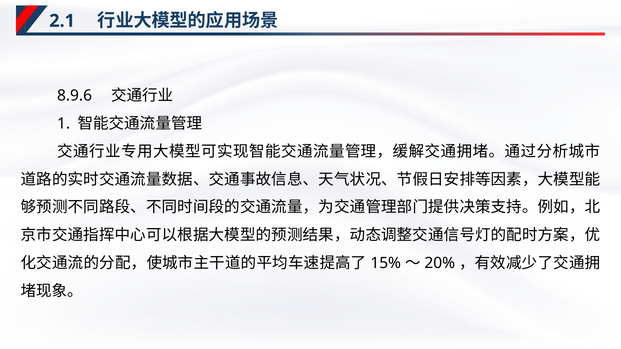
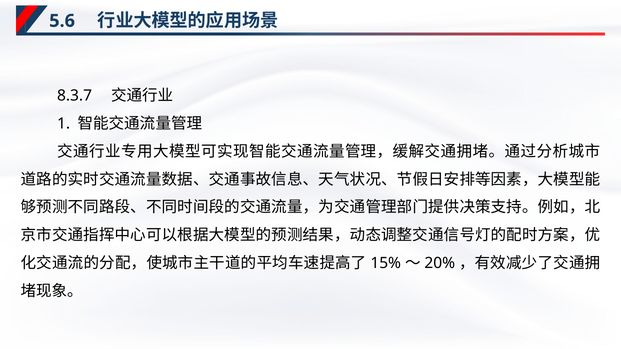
2.1: 2.1 -> 5.6 (62, 21)
8.9.6: 8.9.6 -> 8.3.7 (75, 96)
